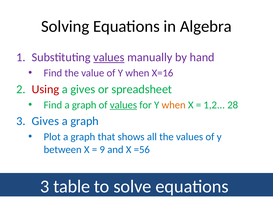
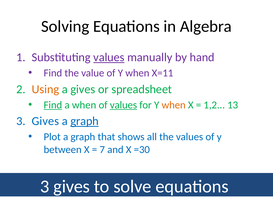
X=16: X=16 -> X=11 (163, 73)
Using colour: red -> orange (45, 89)
Find underline: none -> present (53, 105)
graph: graph -> when (84, 105)
28: 28 -> 13 (233, 105)
graph underline: none -> present (85, 121)
9: 9 -> 7 (102, 149)
=56: =56 -> =30 (142, 149)
table: table -> gives (72, 186)
